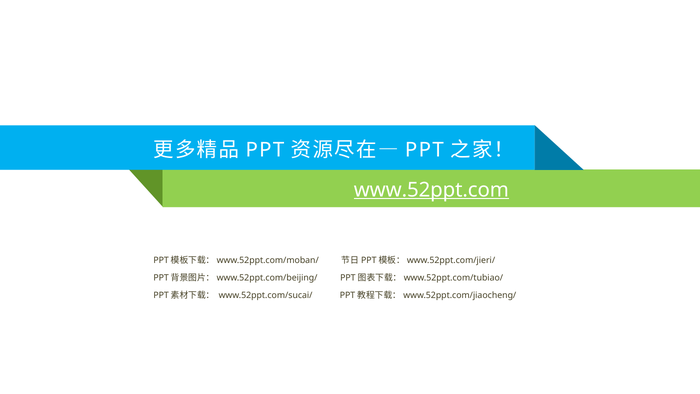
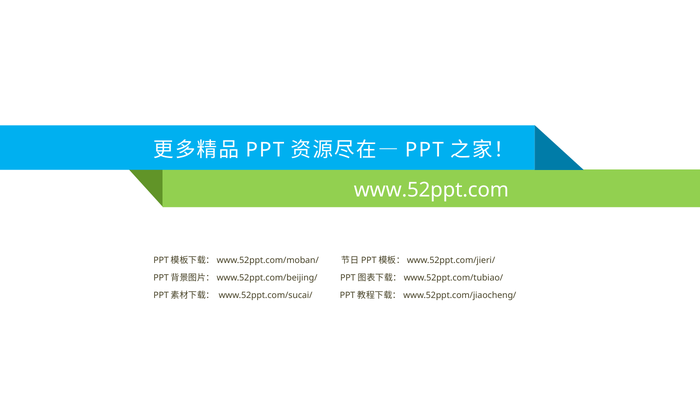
www.52ppt.com underline: present -> none (431, 190)
